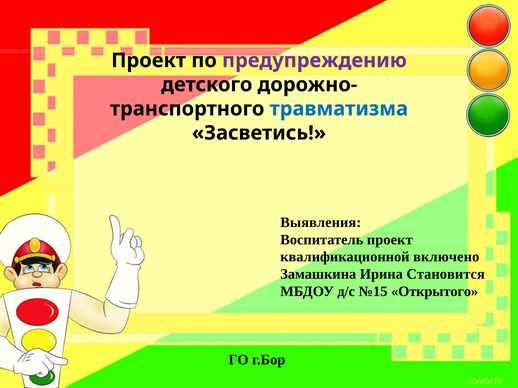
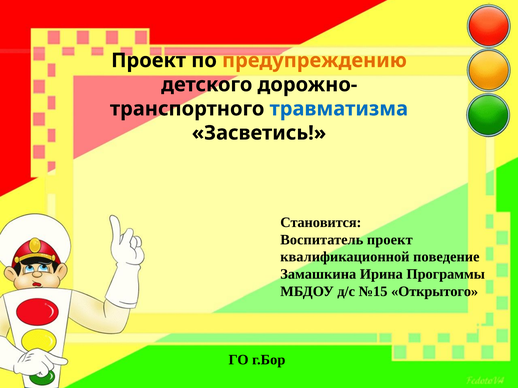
предупреждению colour: purple -> orange (314, 61)
Выявления: Выявления -> Становится (321, 223)
включено: включено -> поведение (446, 257)
Становится: Становится -> Программы (446, 274)
